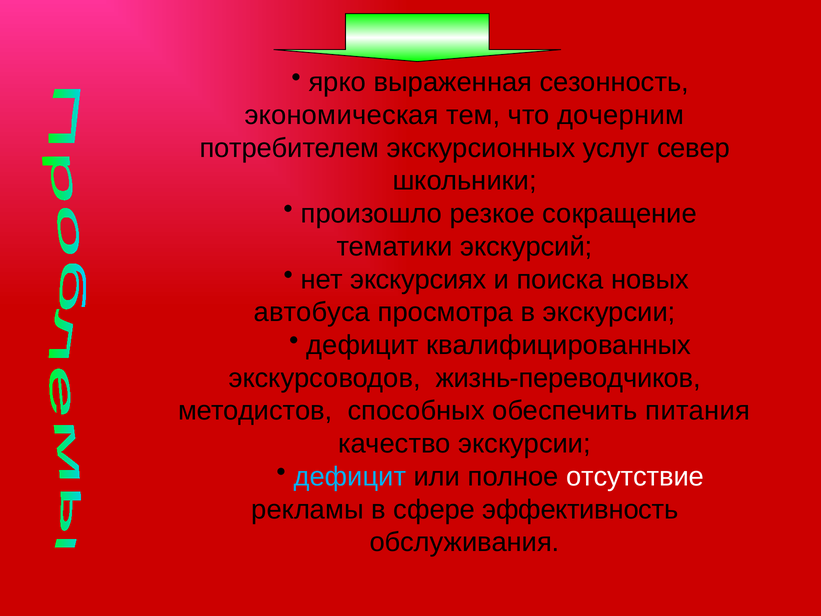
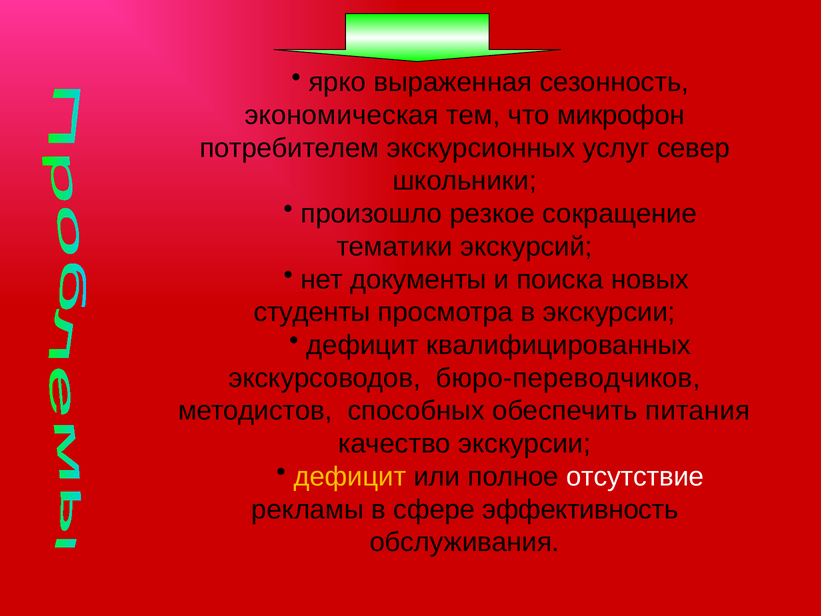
дочерним: дочерним -> микрофон (621, 115)
экскурсиях: экскурсиях -> документы (418, 279)
автобуса: автобуса -> студенты (312, 312)
жизнь-переводчиков: жизнь-переводчиков -> бюро-переводчиков (568, 378)
дефицит colour: light blue -> yellow (350, 476)
